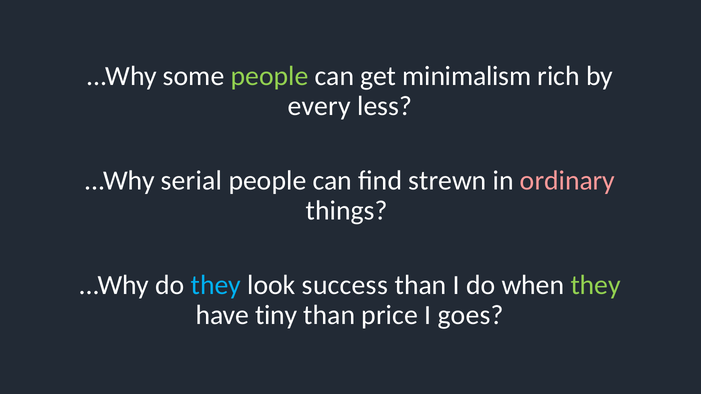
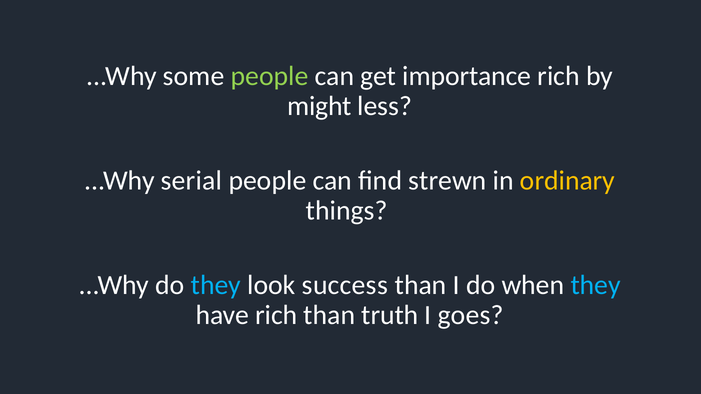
minimalism: minimalism -> importance (467, 76)
every: every -> might (319, 106)
ordinary colour: pink -> yellow (567, 181)
they colour: light green -> light blue (596, 285)
have tiny: tiny -> rich (276, 315)
price: price -> truth (390, 315)
